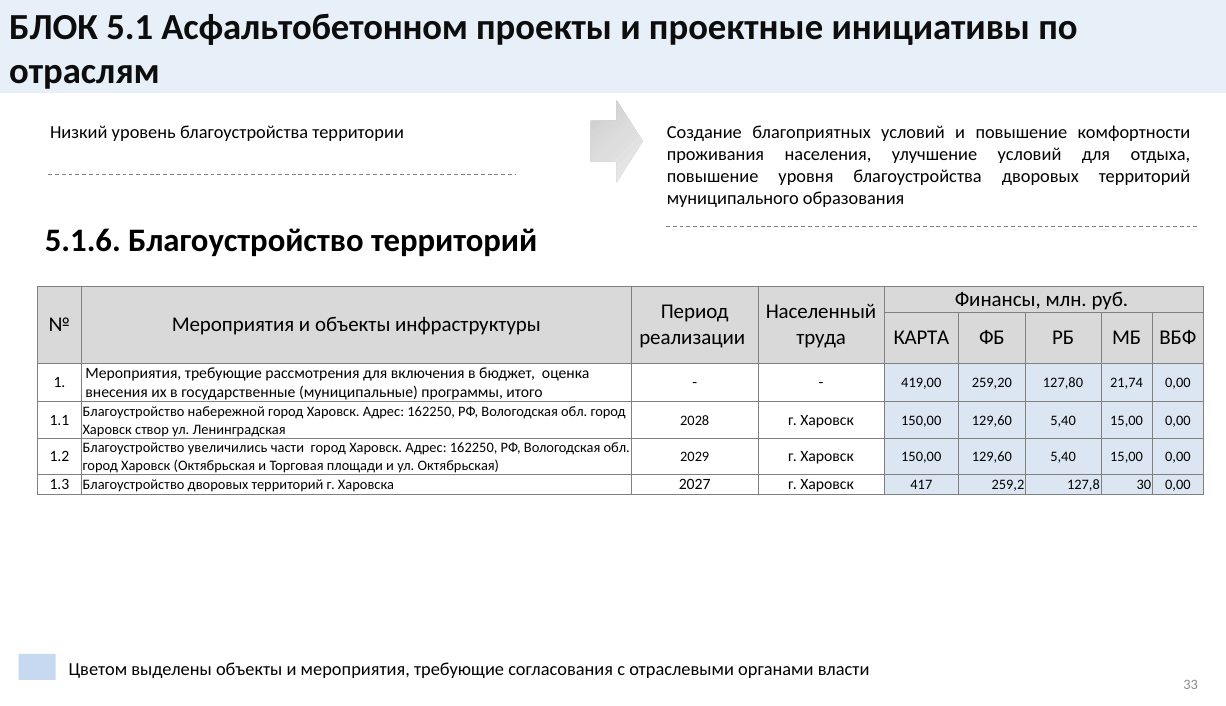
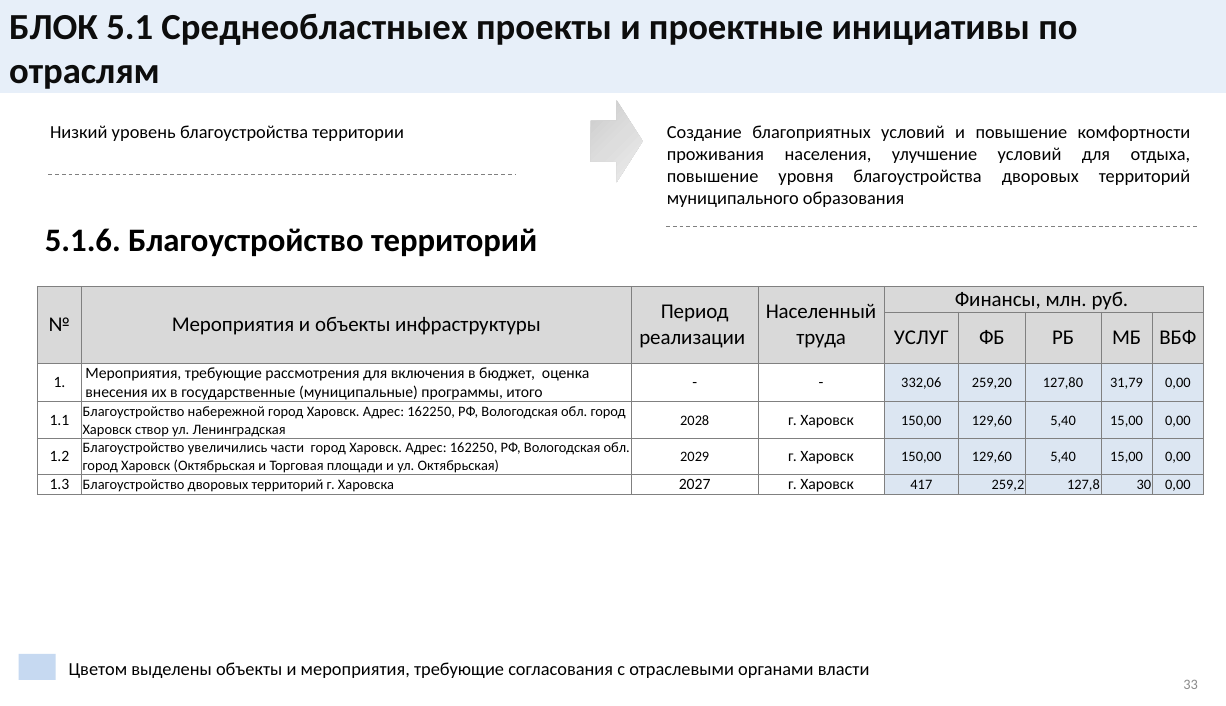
Асфальтобетонном: Асфальтобетонном -> Среднеобластныех (315, 27)
КАРТА: КАРТА -> УСЛУГ (921, 338)
419,00: 419,00 -> 332,06 (921, 383)
21,74: 21,74 -> 31,79 (1127, 383)
